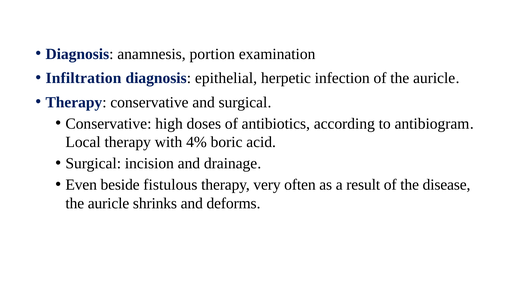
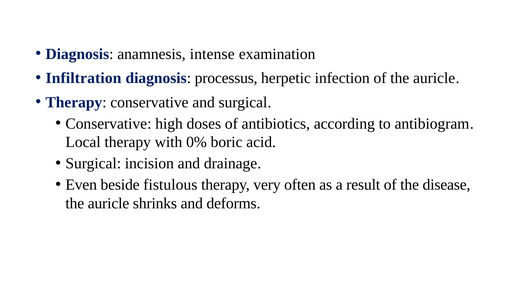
portion: portion -> intense (212, 54)
epithelial: epithelial -> processus (226, 78)
4%: 4% -> 0% (197, 142)
